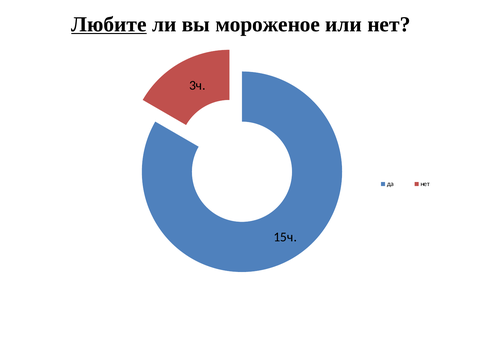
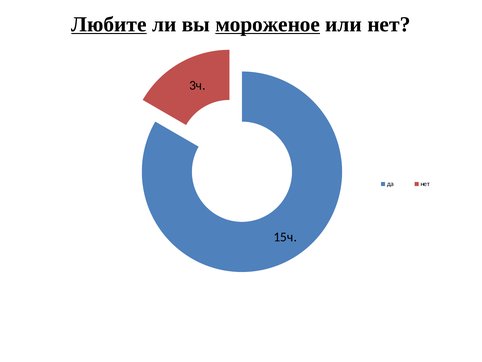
мороженое underline: none -> present (268, 24)
